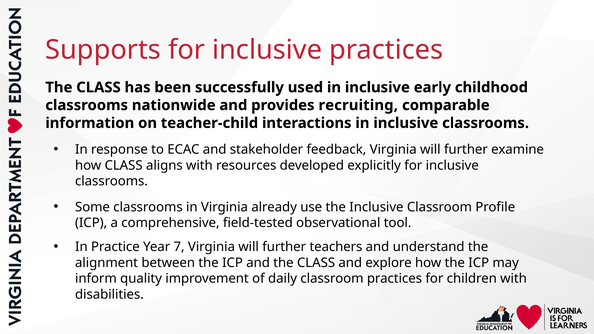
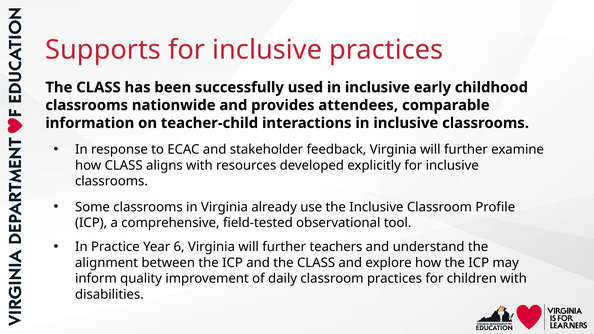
recruiting: recruiting -> attendees (358, 105)
7: 7 -> 6 (179, 247)
